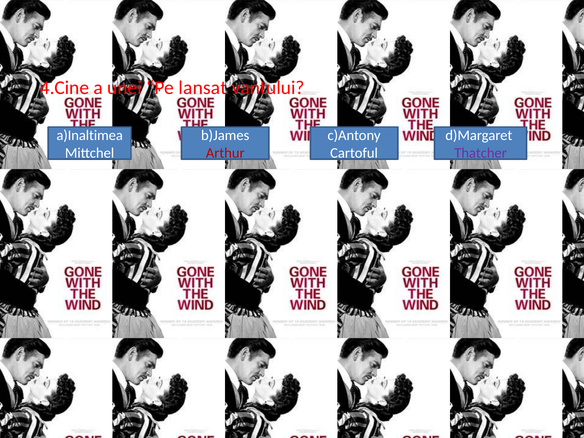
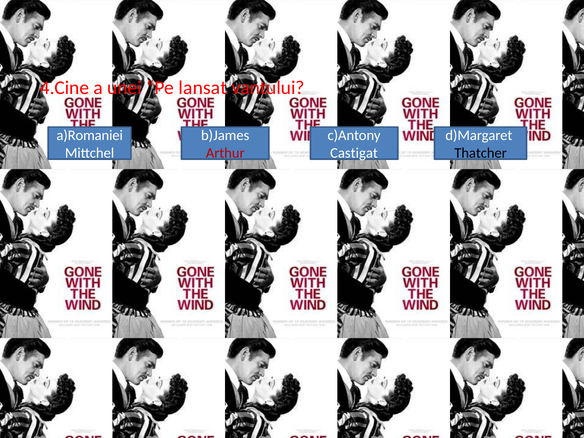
a)Inaltimea: a)Inaltimea -> a)Romaniei (90, 135)
Cartoful: Cartoful -> Castigat (354, 153)
Thatcher colour: purple -> black (481, 153)
